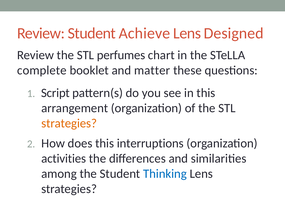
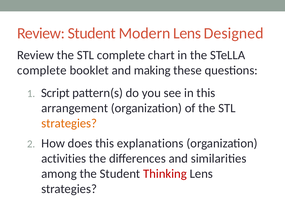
Achieve: Achieve -> Modern (145, 33)
STL perfumes: perfumes -> complete (121, 55)
matter: matter -> making (152, 70)
interruptions: interruptions -> explanations (150, 143)
Thinking colour: blue -> red (165, 173)
